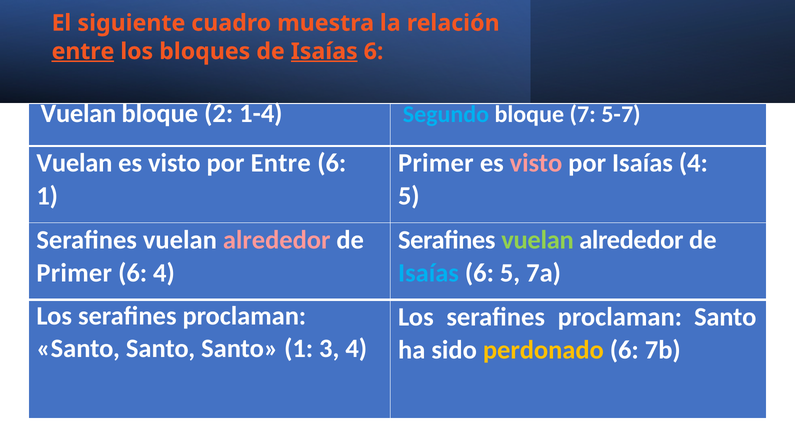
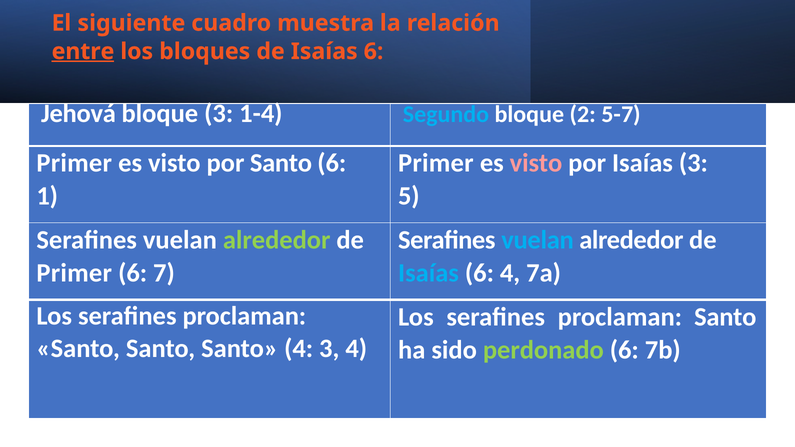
Isaías underline: present -> none (324, 51)
Vuelan: Vuelan -> Jehová (78, 113)
bloque 2: 2 -> 3 (219, 113)
7: 7 -> 2 (583, 114)
Vuelan: Vuelan -> Primer (74, 163)
por Entre: Entre -> Santo (281, 163)
Isaías 4: 4 -> 3 (693, 163)
alrededor colour: pink -> light green (277, 240)
vuelan colour: light green -> light blue (538, 240)
6 4: 4 -> 7 (164, 273)
6 5: 5 -> 4 (510, 273)
Santo 1: 1 -> 4 (299, 349)
perdonado colour: yellow -> light green (543, 350)
